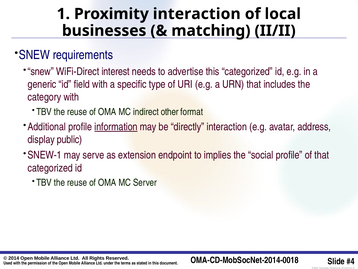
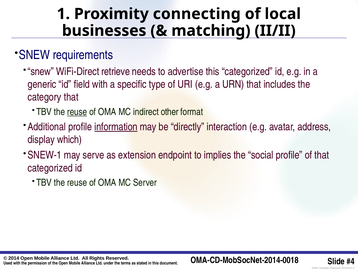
Proximity interaction: interaction -> connecting (197, 14)
interest: interest -> retrieve (116, 71)
category with: with -> that (71, 97)
reuse underline: none -> present (77, 112)
public: public -> which (69, 139)
